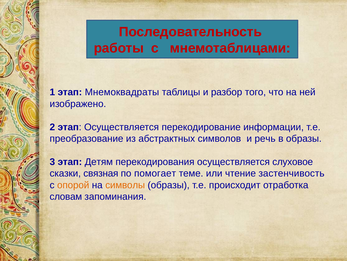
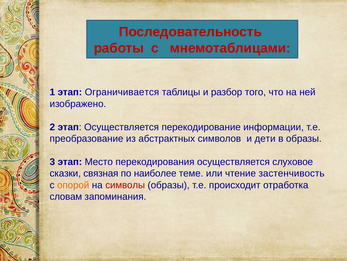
Мнемоквадраты: Мнемоквадраты -> Ограничивается (122, 92)
речь: речь -> дети (265, 138)
Детям: Детям -> Место (99, 161)
помогает: помогает -> наиболее (155, 173)
символы colour: orange -> red (125, 185)
